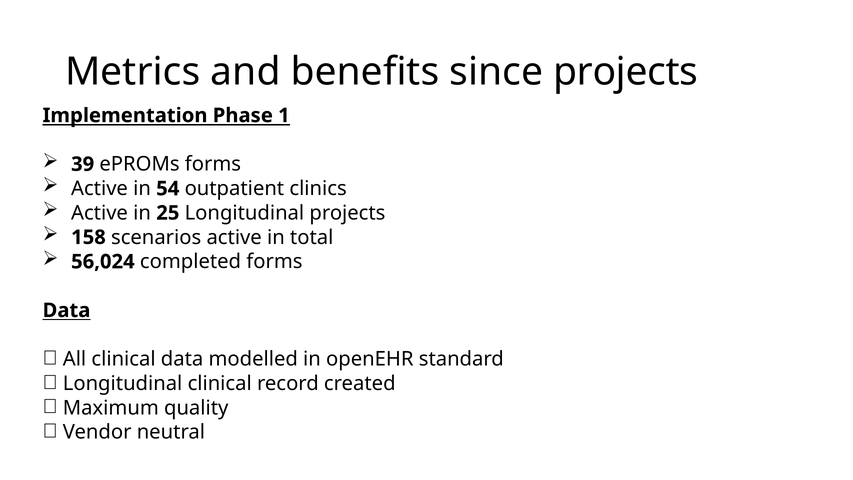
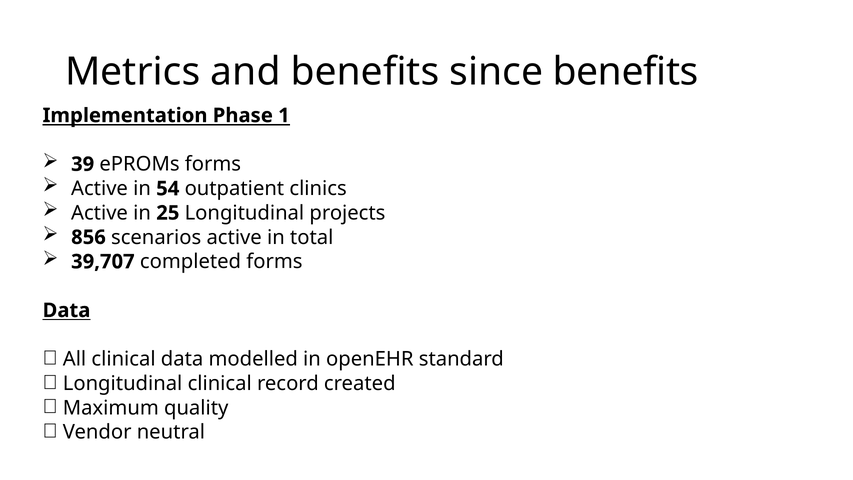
since projects: projects -> benefits (626, 72)
158: 158 -> 856 (88, 237)
56,024: 56,024 -> 39,707 (103, 262)
